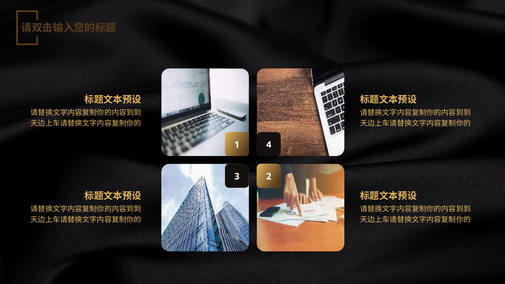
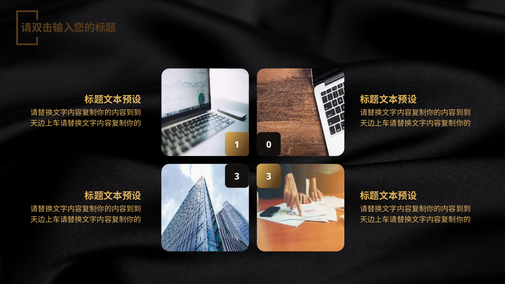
4: 4 -> 0 (269, 145)
3 2: 2 -> 3 (269, 177)
